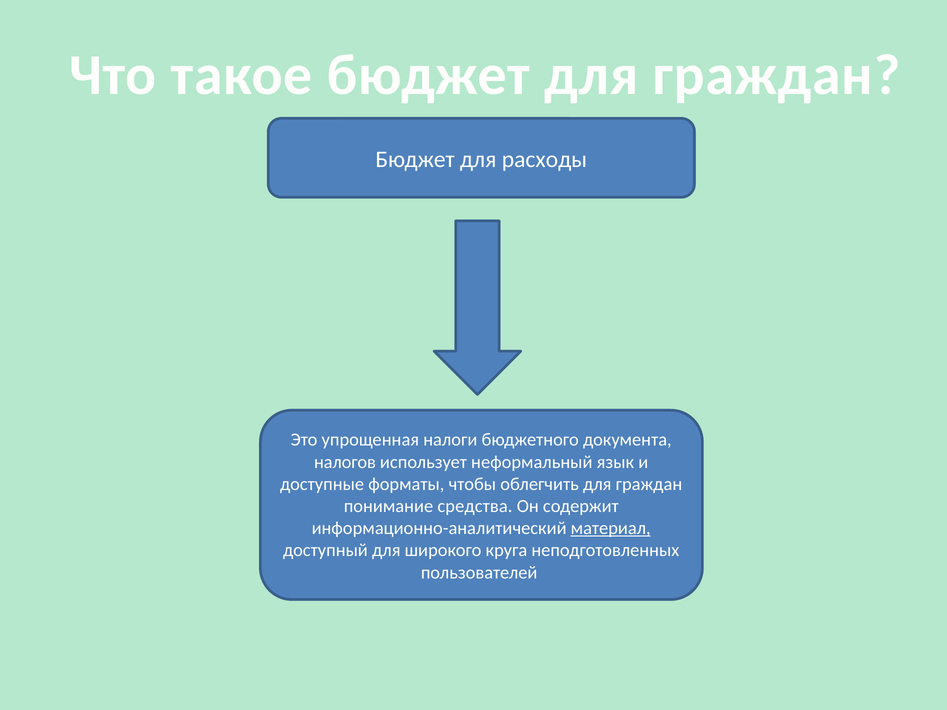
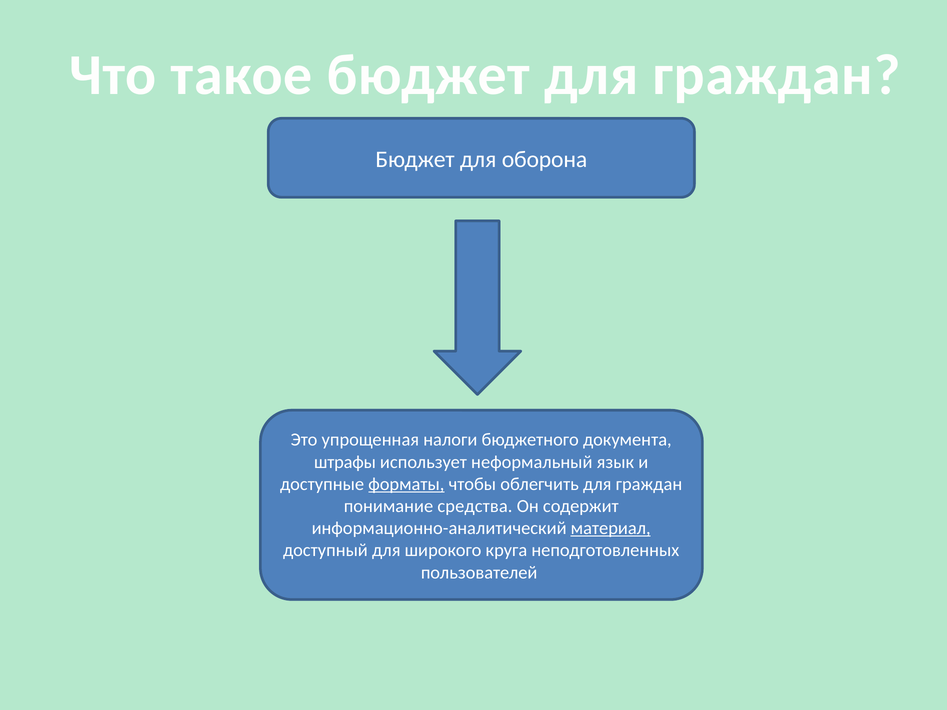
расходы: расходы -> оборона (545, 159)
налогов: налогов -> штрафы (345, 462)
форматы underline: none -> present (406, 484)
